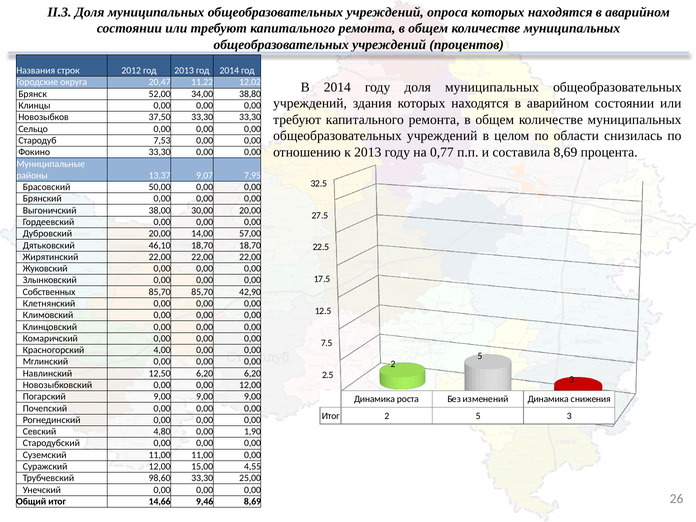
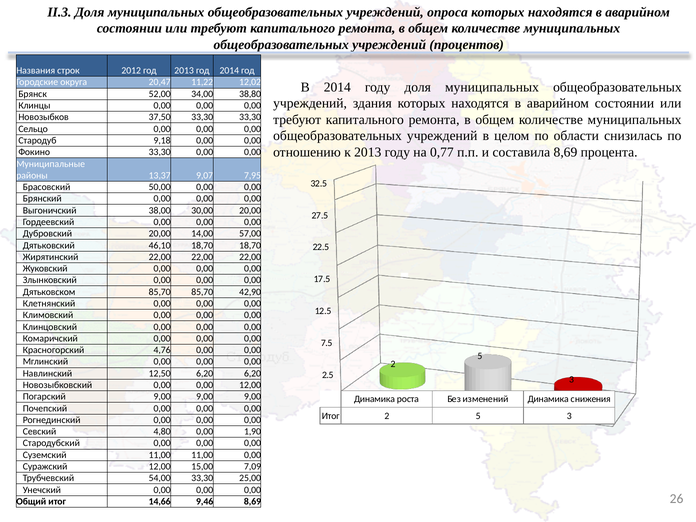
7,53: 7,53 -> 9,18 (162, 141)
Собственных: Собственных -> Дятьковском (49, 292)
4,00: 4,00 -> 4,76 (162, 350)
4,55: 4,55 -> 7,09 (253, 467)
98,60: 98,60 -> 54,00 (160, 478)
